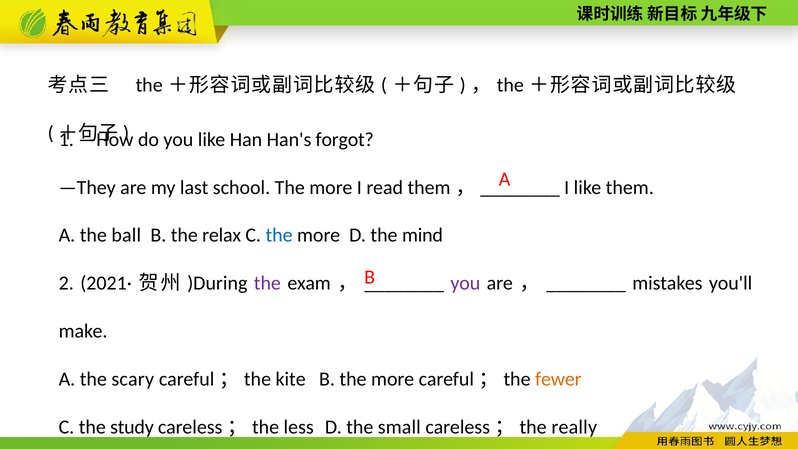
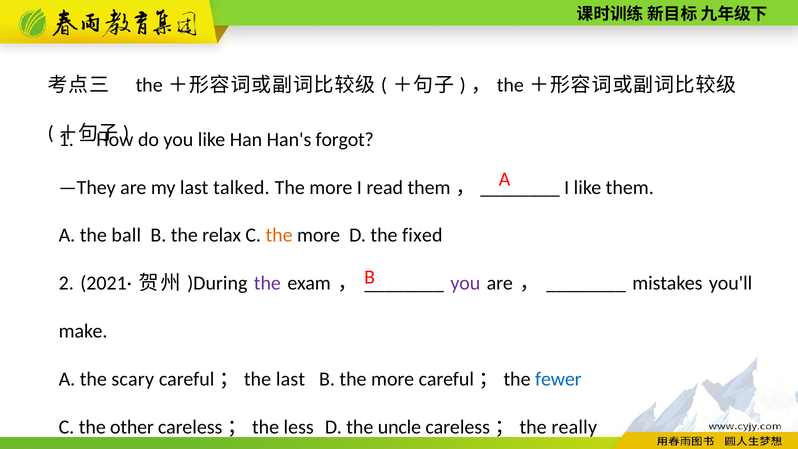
school: school -> talked (241, 187)
the colour: blue -> orange (279, 235)
mind: mind -> fixed (422, 235)
careful；the kite: kite -> last (290, 379)
fewer colour: orange -> blue (558, 379)
study: study -> other (132, 427)
small: small -> uncle (399, 427)
